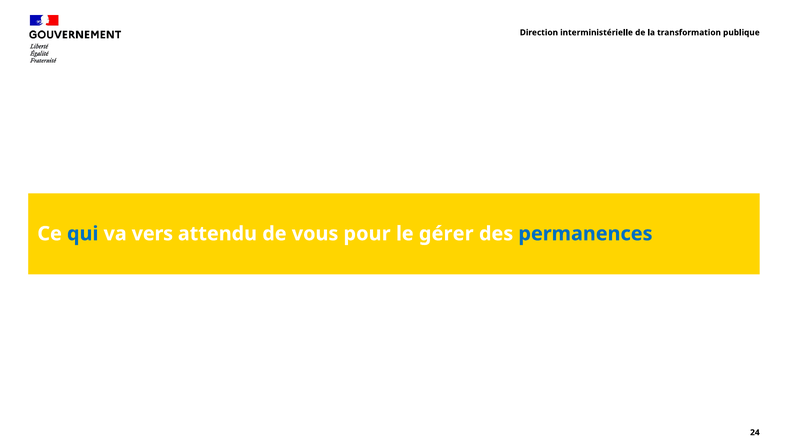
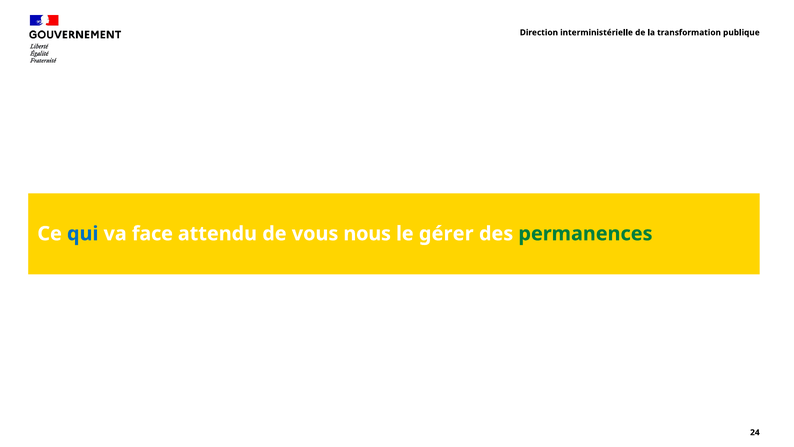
vers: vers -> face (152, 234)
pour: pour -> nous (367, 234)
permanences colour: blue -> green (585, 234)
